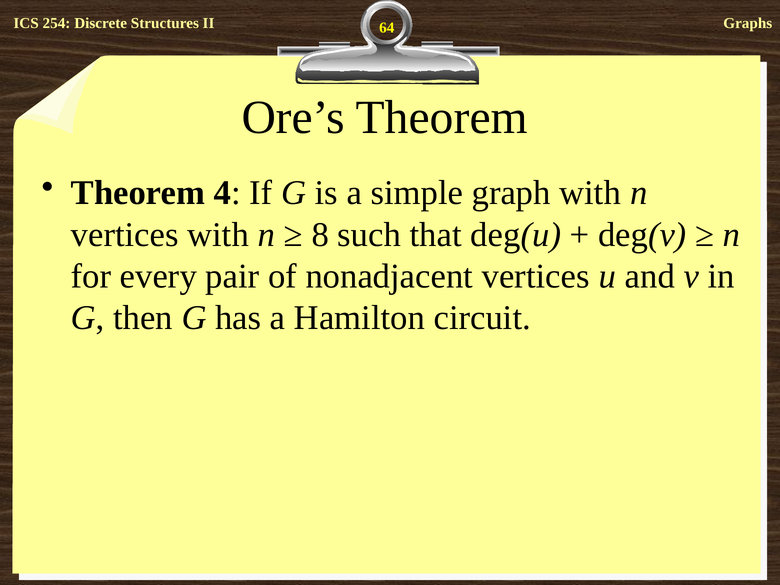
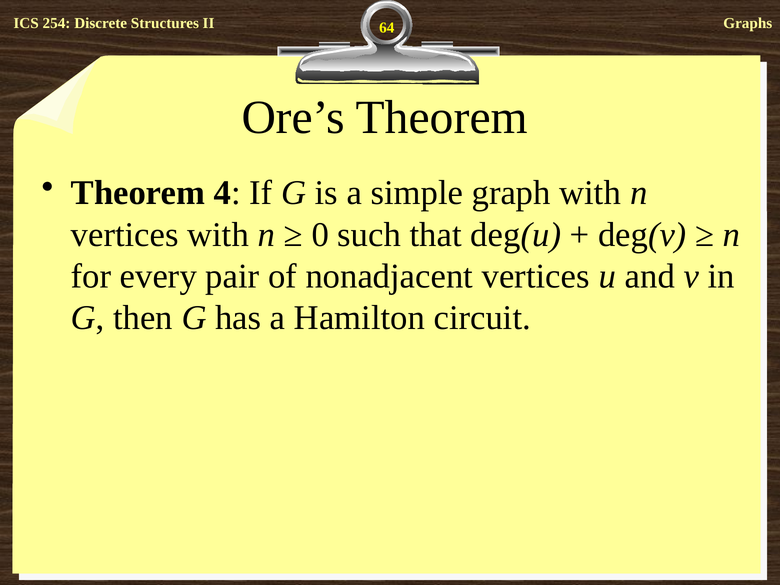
8: 8 -> 0 (320, 235)
